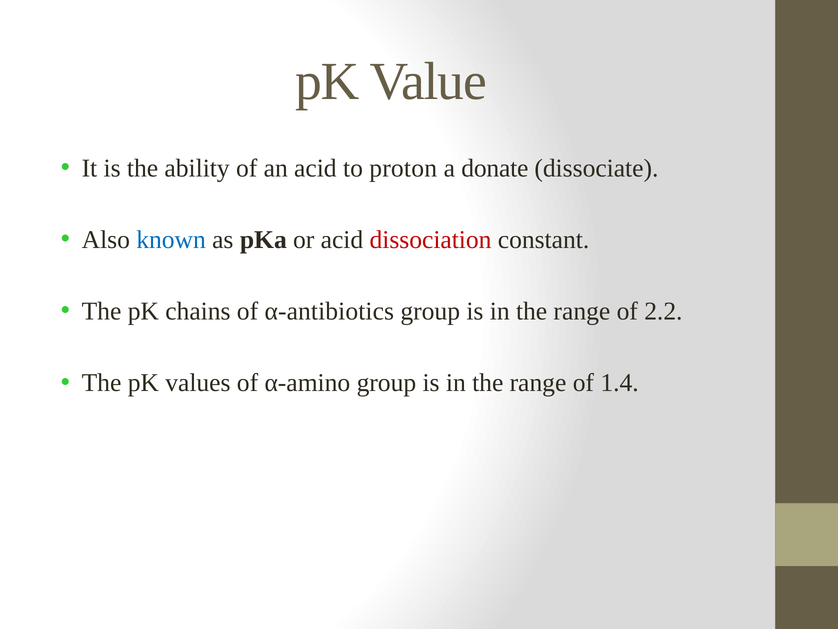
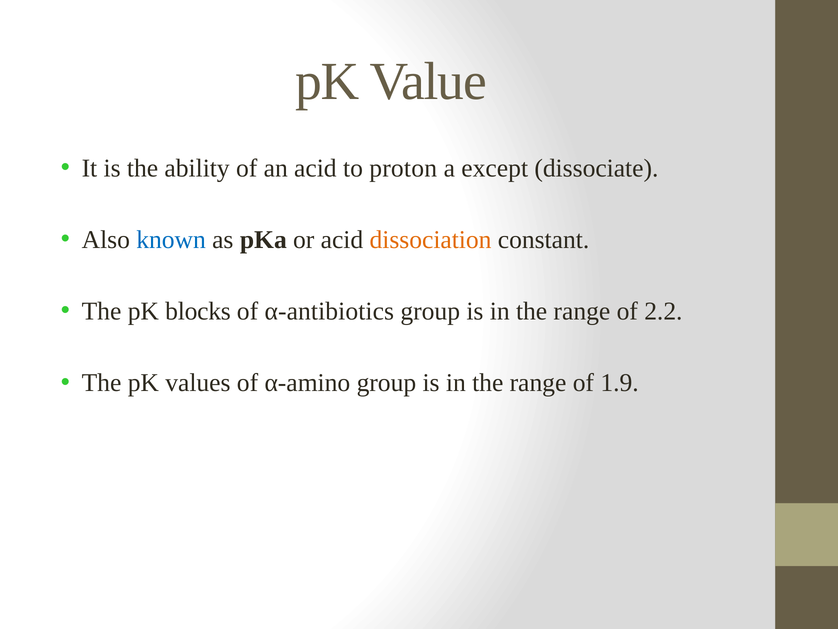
donate: donate -> except (495, 168)
dissociation colour: red -> orange (431, 240)
chains: chains -> blocks (198, 311)
1.4: 1.4 -> 1.9 (620, 383)
